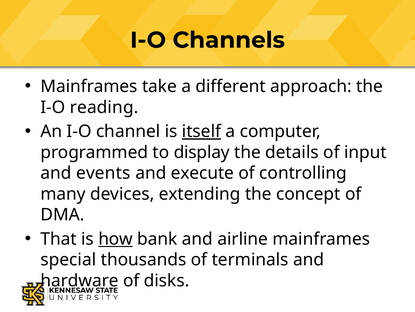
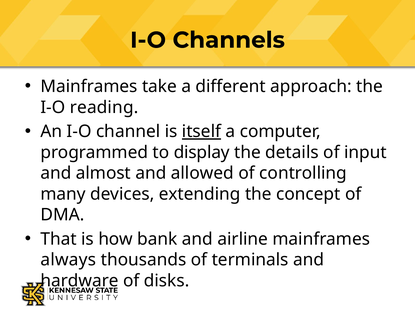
events: events -> almost (103, 173)
execute: execute -> allowed (202, 173)
how underline: present -> none (116, 238)
special: special -> always (68, 259)
